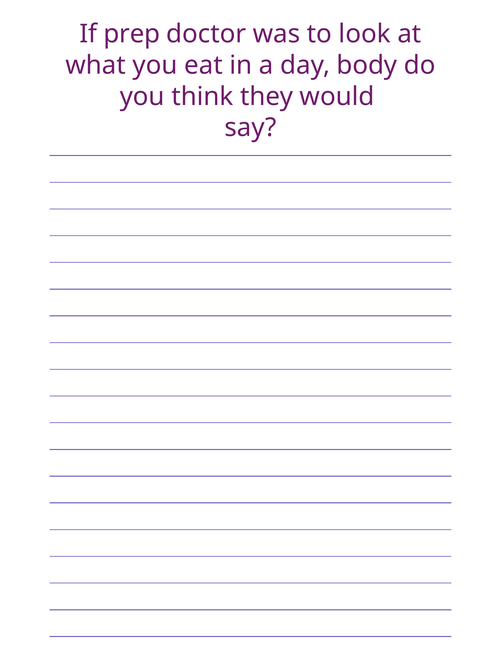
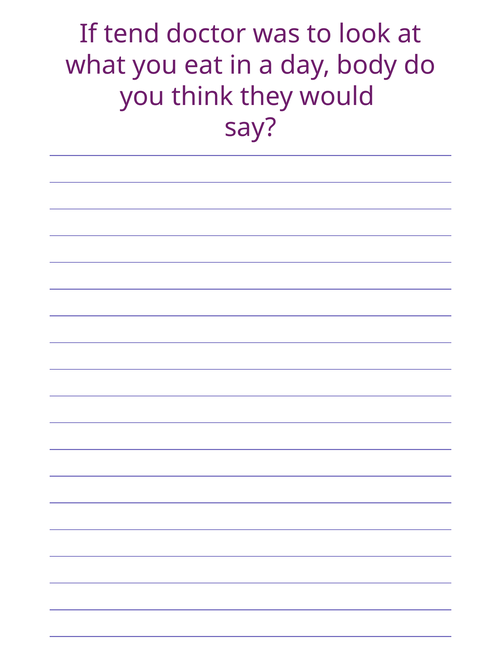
prep: prep -> tend (132, 34)
